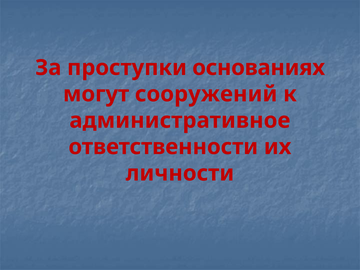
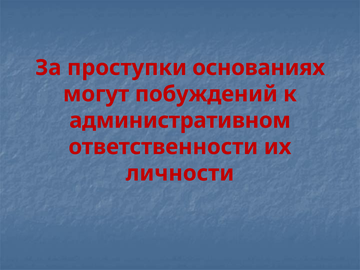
сооружений: сооружений -> побуждений (206, 94)
административное: административное -> административном (180, 120)
